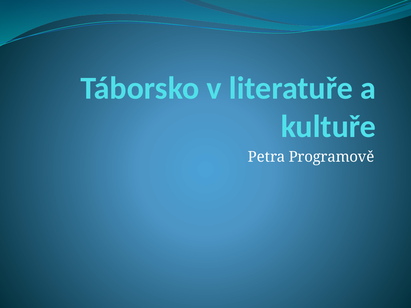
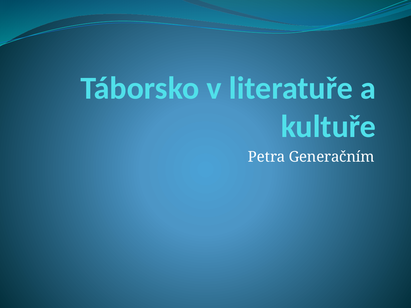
Programově: Programově -> Generačním (332, 157)
